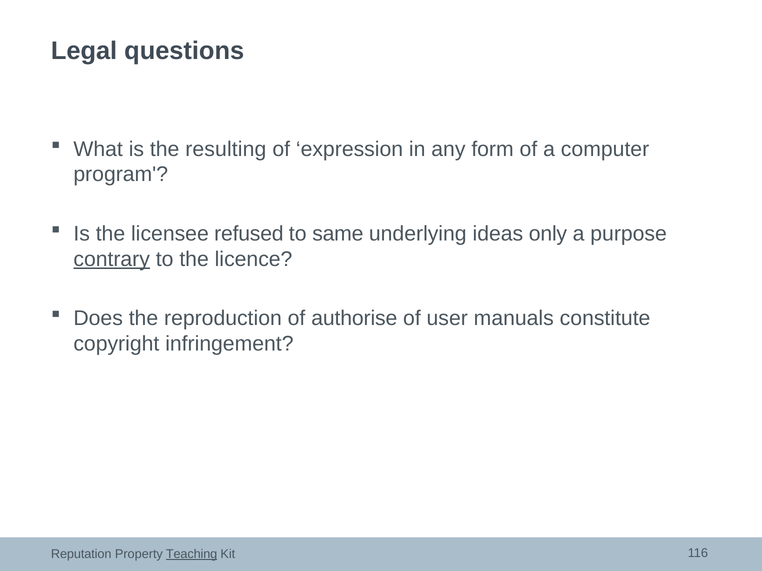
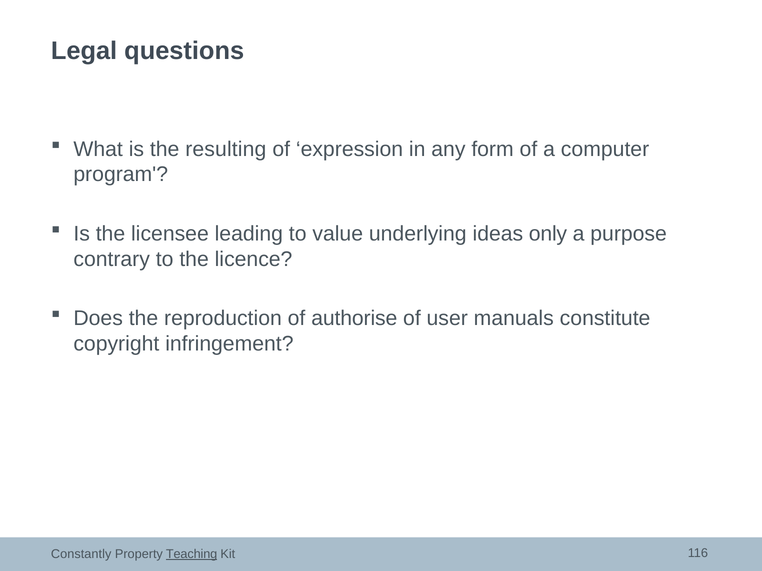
refused: refused -> leading (249, 234)
same: same -> value (338, 234)
contrary underline: present -> none (112, 259)
Reputation: Reputation -> Constantly (81, 555)
